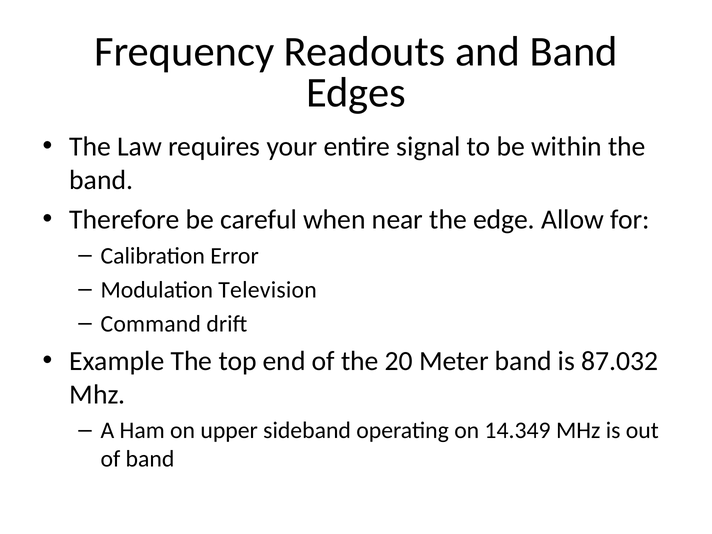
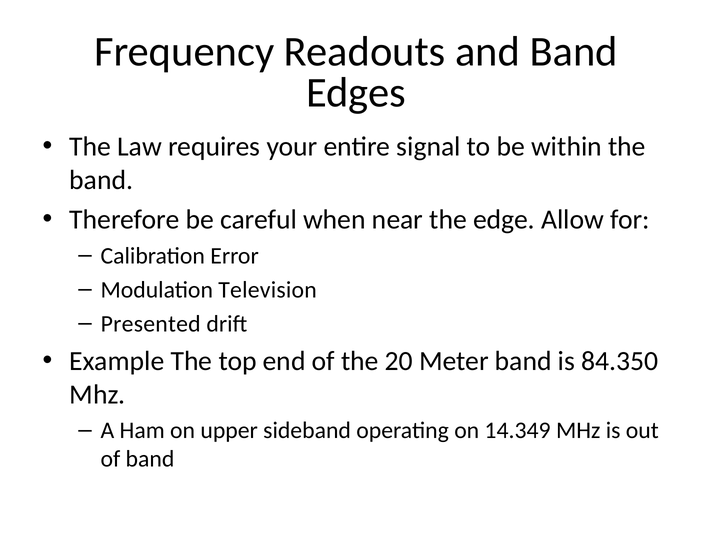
Command: Command -> Presented (151, 324)
87.032: 87.032 -> 84.350 (620, 361)
